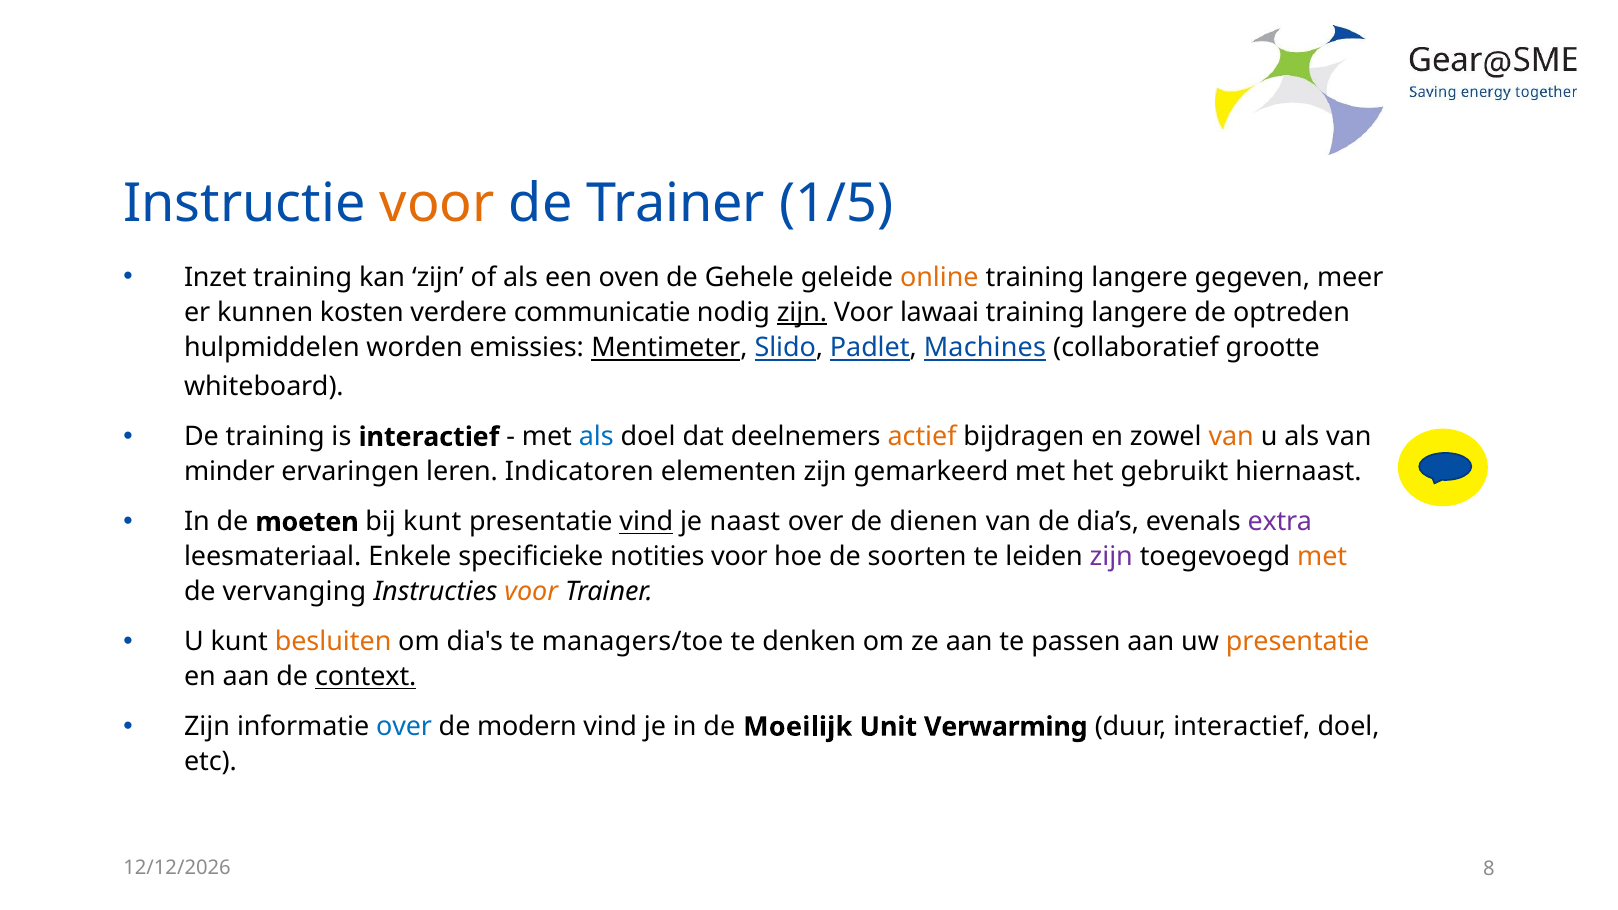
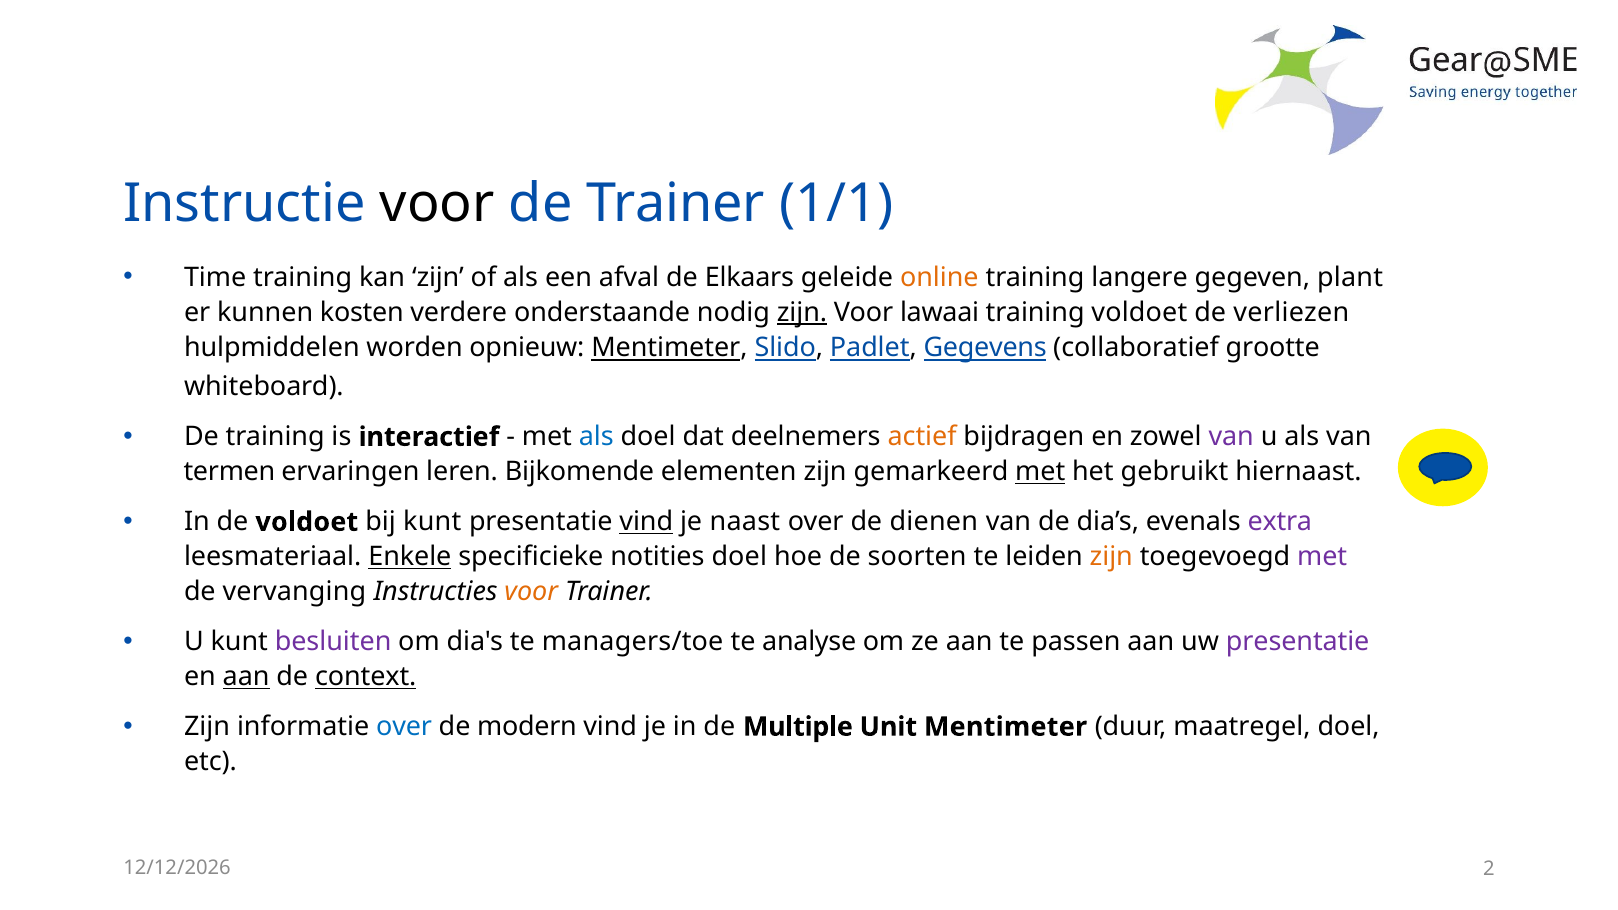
voor colour: orange -> black (437, 204)
1/5: 1/5 -> 1/1 (836, 204)
Inzet: Inzet -> Time (215, 278)
oven: oven -> afval (629, 278)
Gehele: Gehele -> Elkaars (749, 278)
meer: meer -> plant (1350, 278)
communicatie: communicatie -> onderstaande (602, 312)
langere: langere -> voldoet (1139, 312)
optreden: optreden -> verliezen (1291, 312)
emissies: emissies -> opnieuw (527, 348)
Machines: Machines -> Gegevens (985, 348)
van colour: orange -> purple (1231, 437)
minder: minder -> termen (229, 472)
Indicatoren: Indicatoren -> Bijkomende (579, 472)
met underline: none -> present (1040, 472)
de moeten: moeten -> voldoet (307, 522)
Enkele underline: none -> present (410, 557)
notities voor: voor -> doel (739, 557)
zijn colour: purple -> orange (1111, 557)
met colour: orange -> purple (1322, 557)
besluiten colour: orange -> purple (333, 642)
denken: denken -> analyse (809, 642)
presentatie colour: orange -> purple (1298, 642)
aan underline: none -> present (246, 677)
Moeilijk: Moeilijk -> Multiple (798, 727)
Unit Verwarming: Verwarming -> Mentimeter (1006, 727)
duur interactief: interactief -> maatregel (1242, 727)
8: 8 -> 2 (1489, 869)
